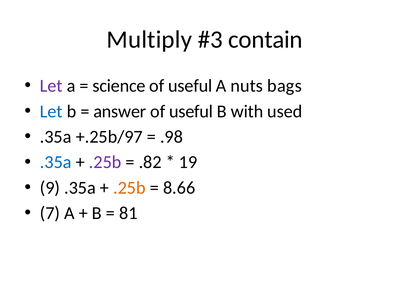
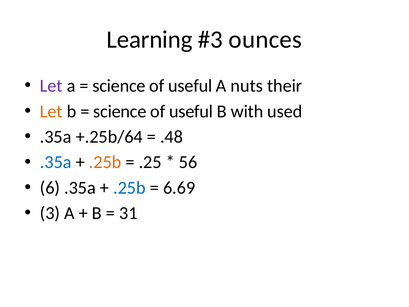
Multiply: Multiply -> Learning (150, 40)
contain: contain -> ounces (265, 40)
bags: bags -> their (285, 86)
Let colour: blue -> orange (51, 111)
answer: answer -> science (120, 111)
+.25b/97: +.25b/97 -> +.25b/64 (109, 137)
.98: .98 -> .48 (172, 137)
.25b colour: purple -> orange (105, 162)
.82: .82 -> .25 (150, 162)
19: 19 -> 56 (188, 162)
9: 9 -> 6 (50, 188)
.25b colour: orange -> blue (129, 188)
8.66: 8.66 -> 6.69 (179, 188)
7: 7 -> 3 (50, 213)
81: 81 -> 31 (128, 213)
